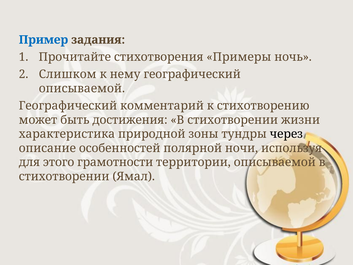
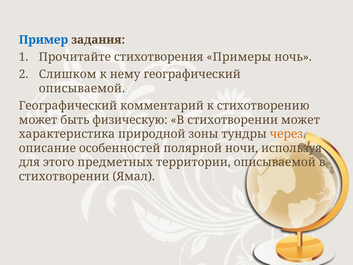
достижения: достижения -> физическую (130, 120)
стихотворении жизни: жизни -> может (300, 120)
через colour: black -> orange (286, 134)
грамотности: грамотности -> предметных (115, 162)
